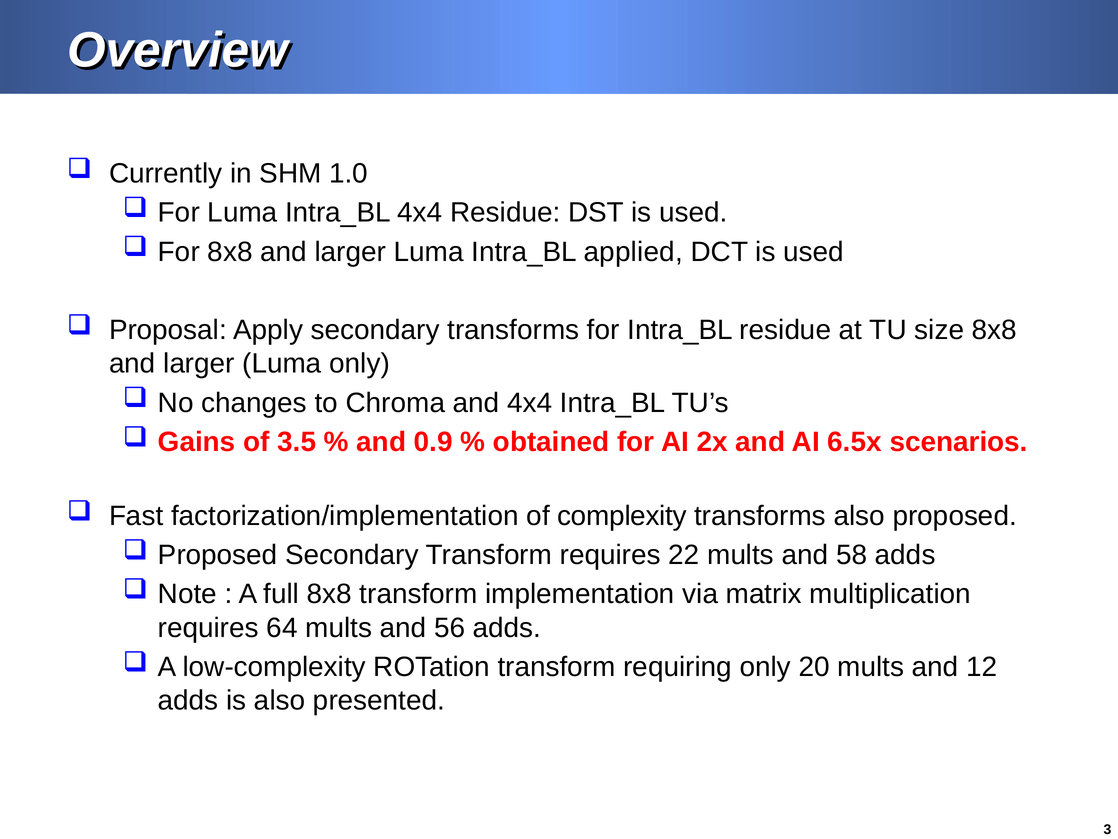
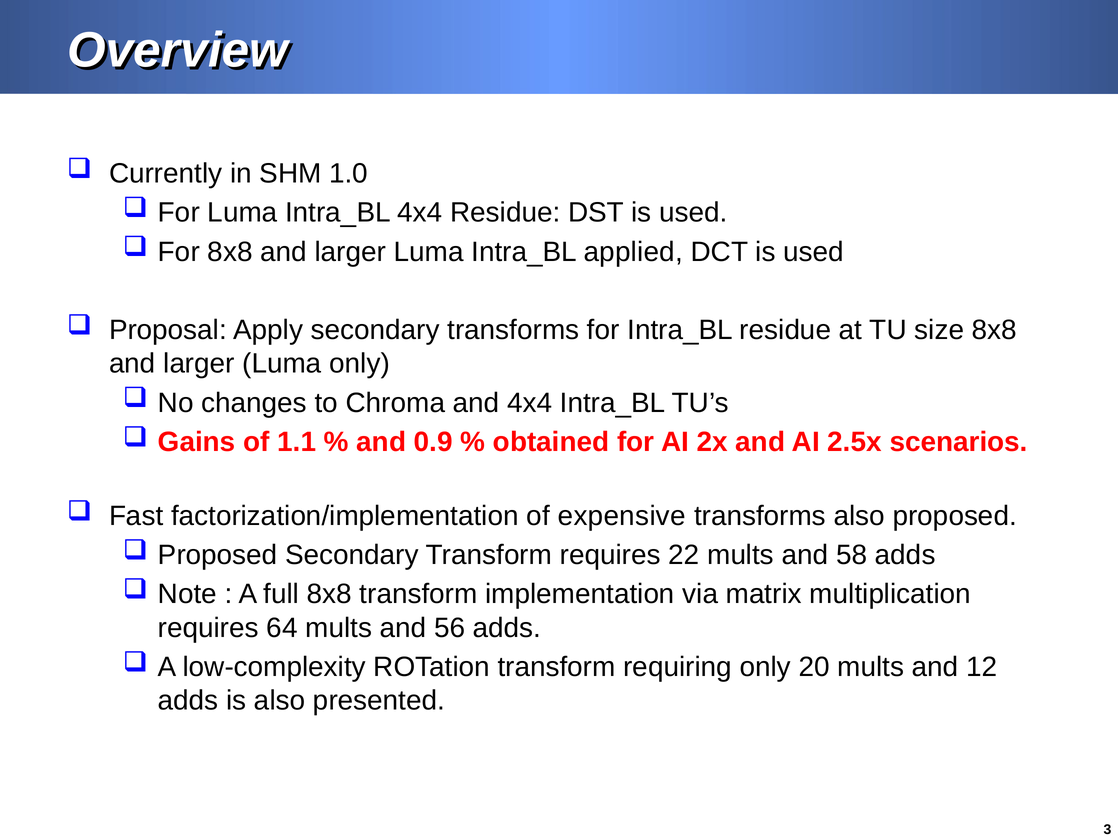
3.5: 3.5 -> 1.1 (297, 442)
6.5x: 6.5x -> 2.5x (855, 442)
complexity: complexity -> expensive (622, 516)
